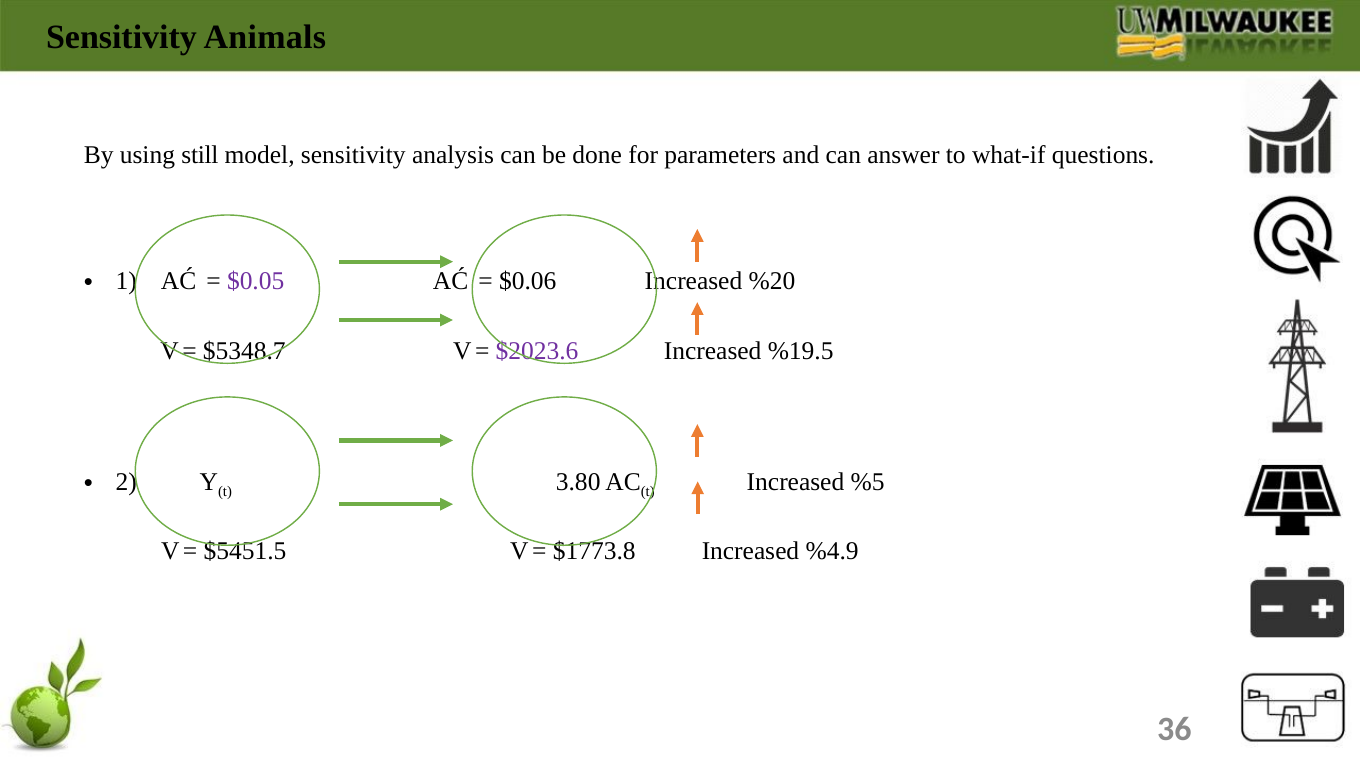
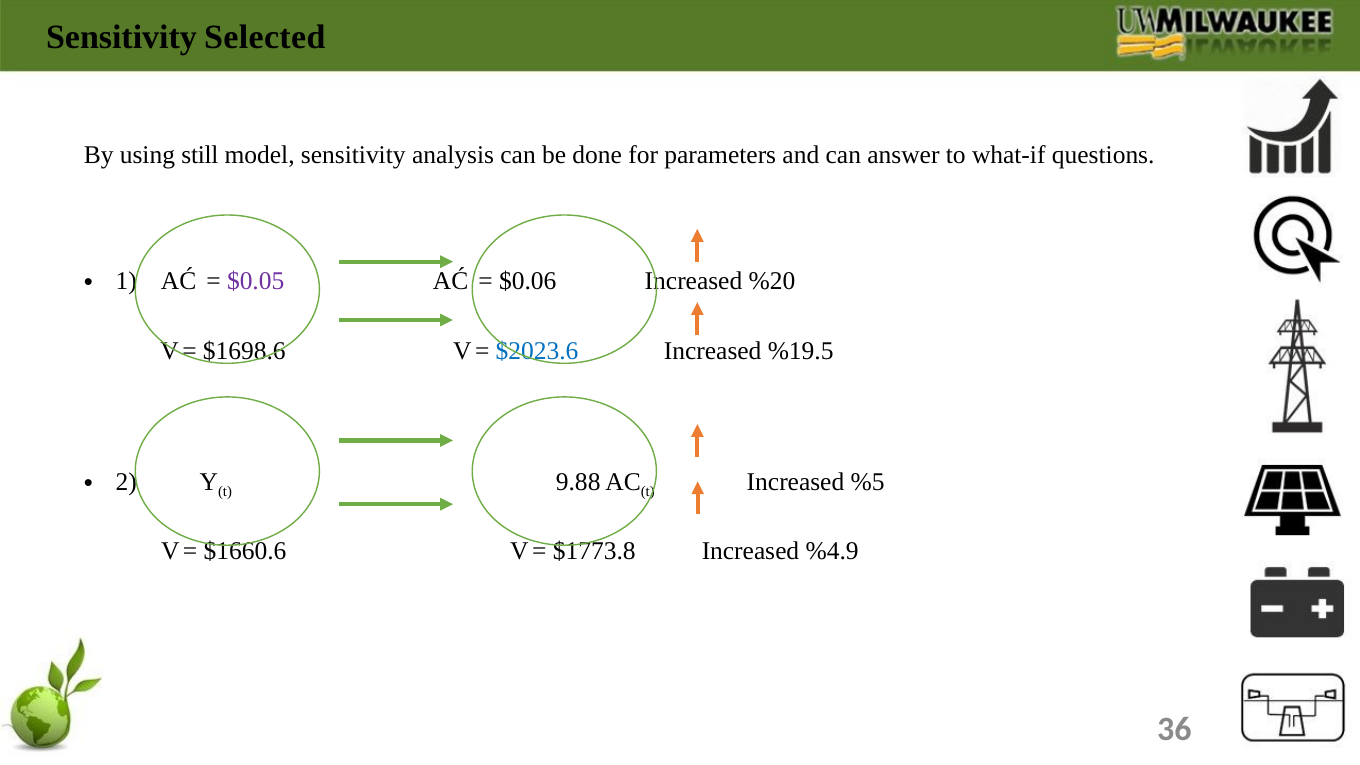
Animals: Animals -> Selected (265, 38)
$5348.7: $5348.7 -> $1698.6 (244, 351)
$2023.6 colour: purple -> blue (537, 351)
3.80: 3.80 -> 9.88 (578, 482)
$5451.5: $5451.5 -> $1660.6 (245, 551)
